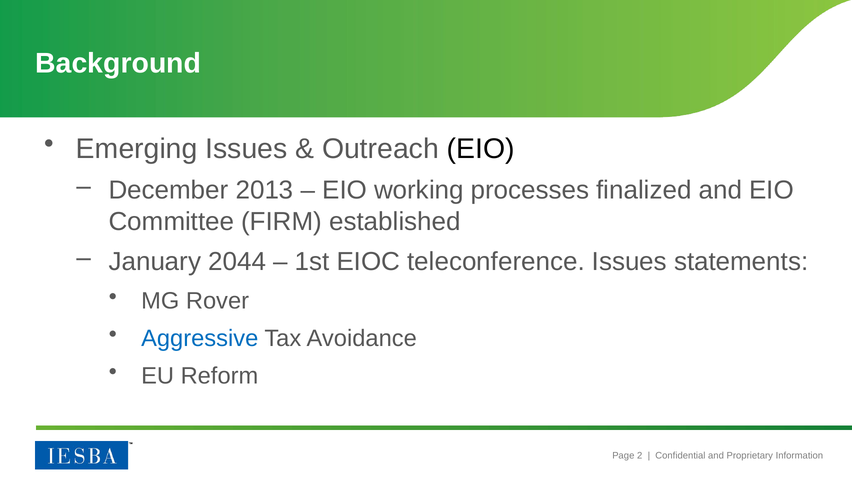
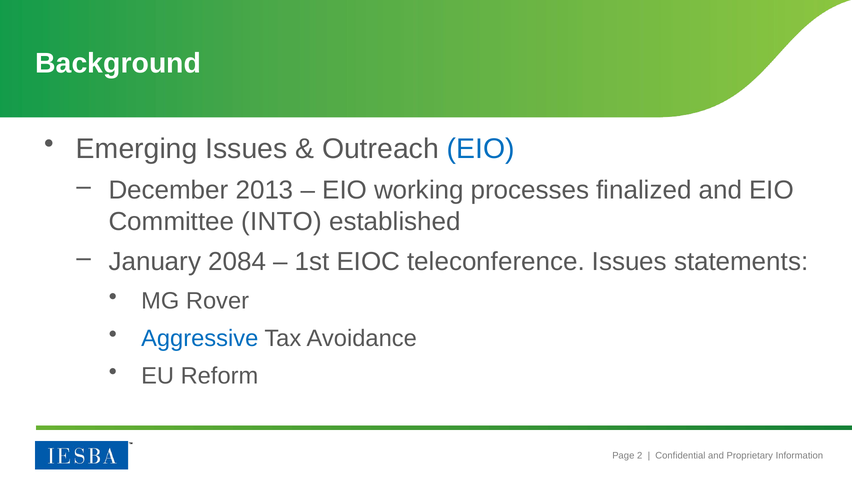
EIO colour: black -> blue (481, 149)
FIRM: FIRM -> INTO (282, 222)
2044: 2044 -> 2084 (237, 262)
